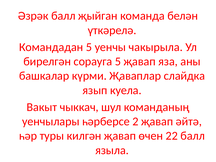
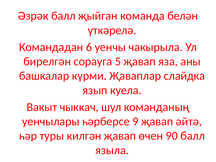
Командадан 5: 5 -> 6 (89, 47)
2: 2 -> 9 (135, 121)
22: 22 -> 90 (172, 136)
